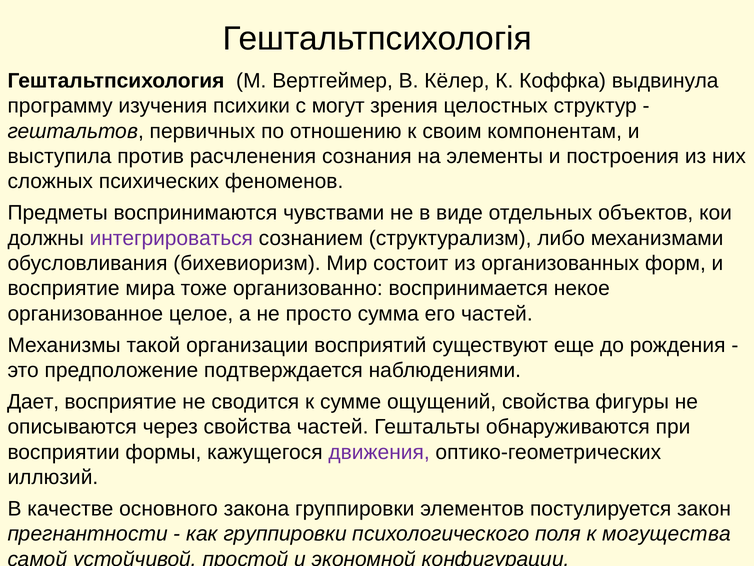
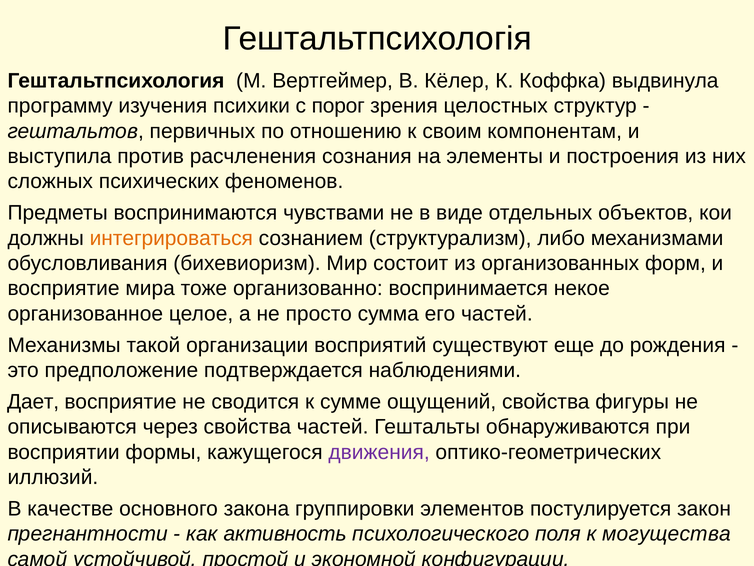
могут: могут -> порог (338, 106)
интегрироваться colour: purple -> orange (171, 238)
как группировки: группировки -> активность (285, 533)
